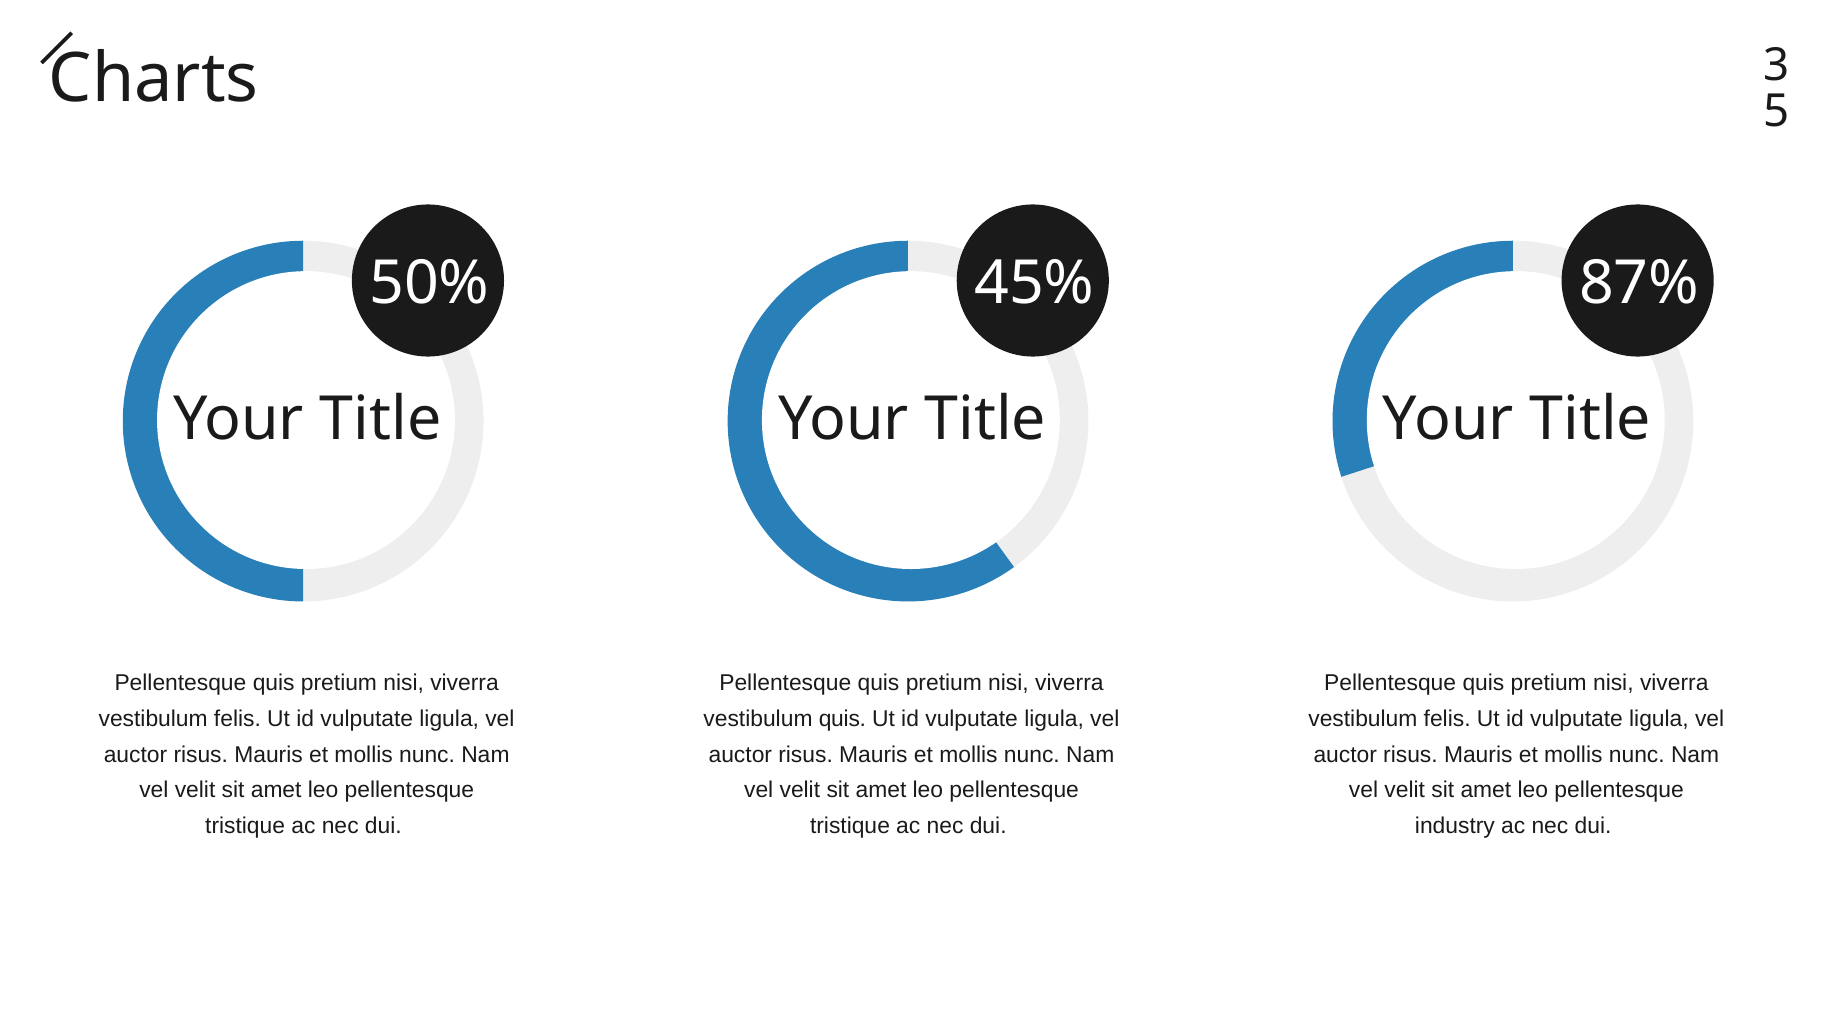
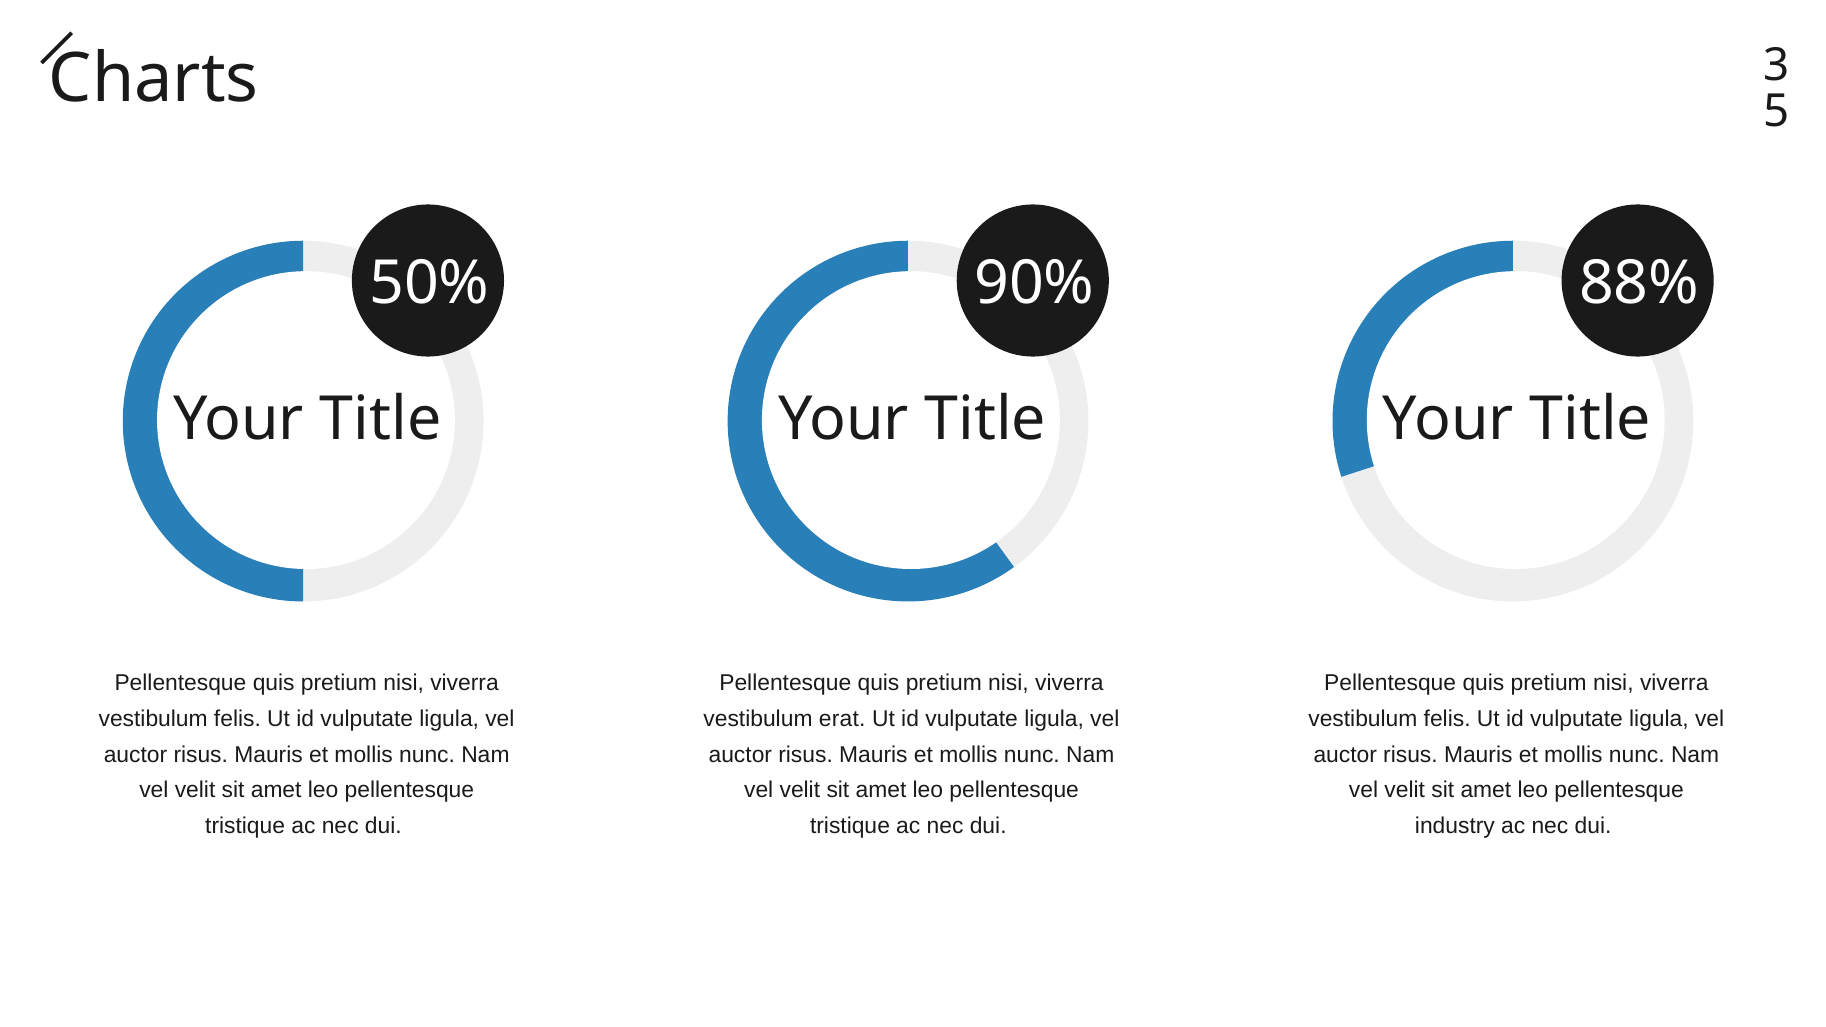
45%: 45% -> 90% (1034, 283)
87%: 87% -> 88% (1639, 283)
vestibulum quis: quis -> erat (842, 719)
